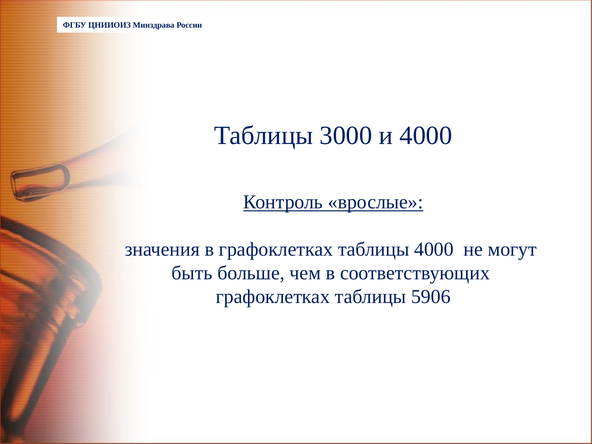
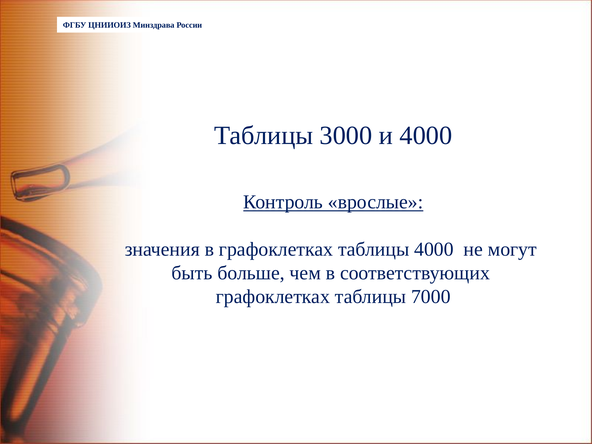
5906: 5906 -> 7000 (431, 297)
